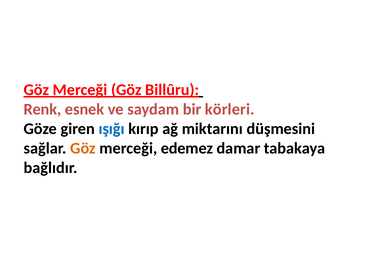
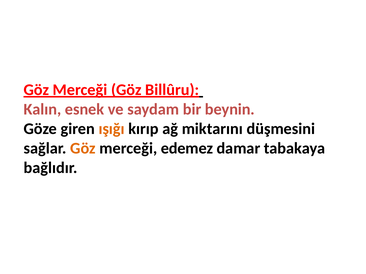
Renk: Renk -> Kalın (42, 109)
körleri: körleri -> beynin (230, 109)
ışığı colour: blue -> orange (112, 129)
